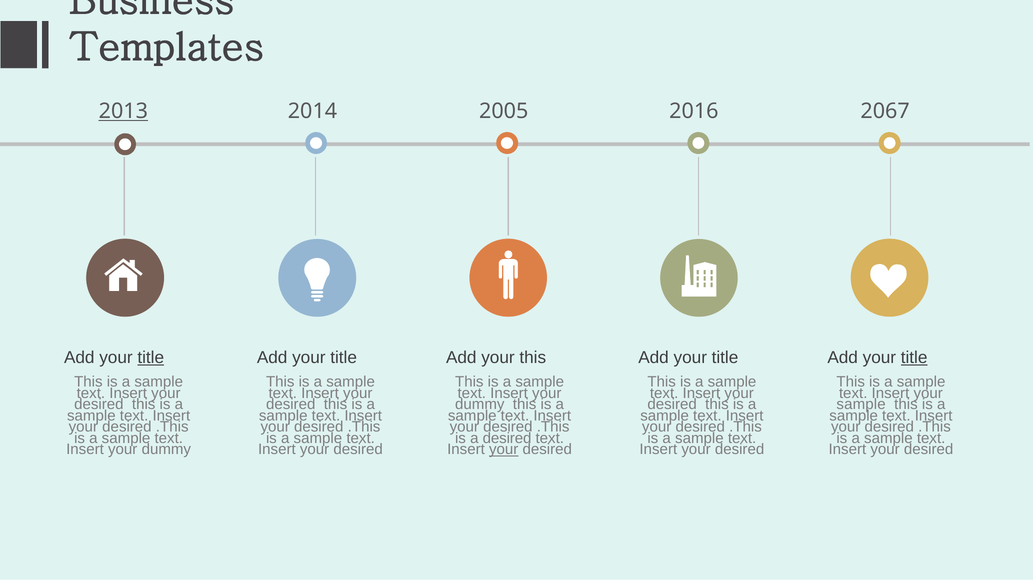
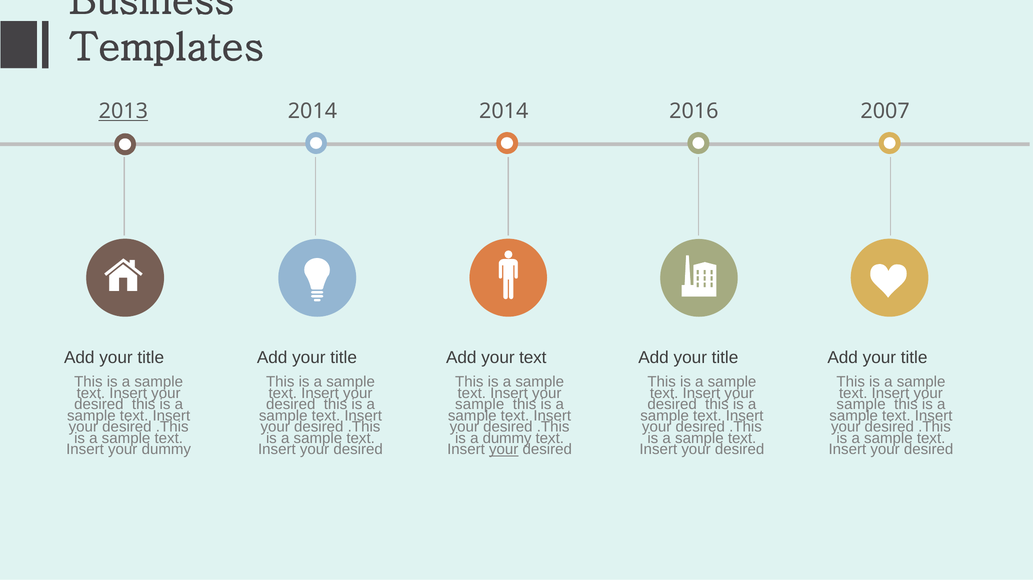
2014 2005: 2005 -> 2014 (504, 111)
2067: 2067 -> 2007 (885, 111)
title underline: present -> none (151, 358)
your this: this -> text (533, 358)
title underline: present -> none (914, 358)
dummy: dummy -> sample (480, 404)
a desired: desired -> dummy (507, 438)
